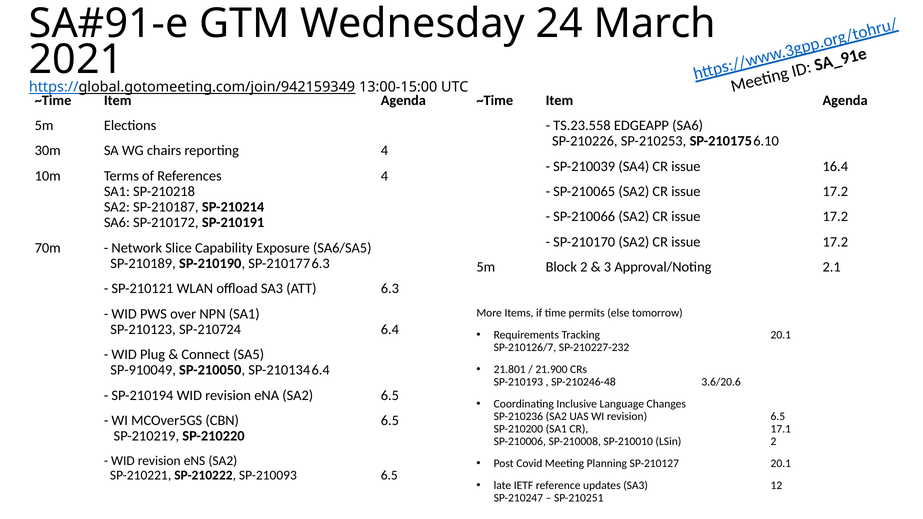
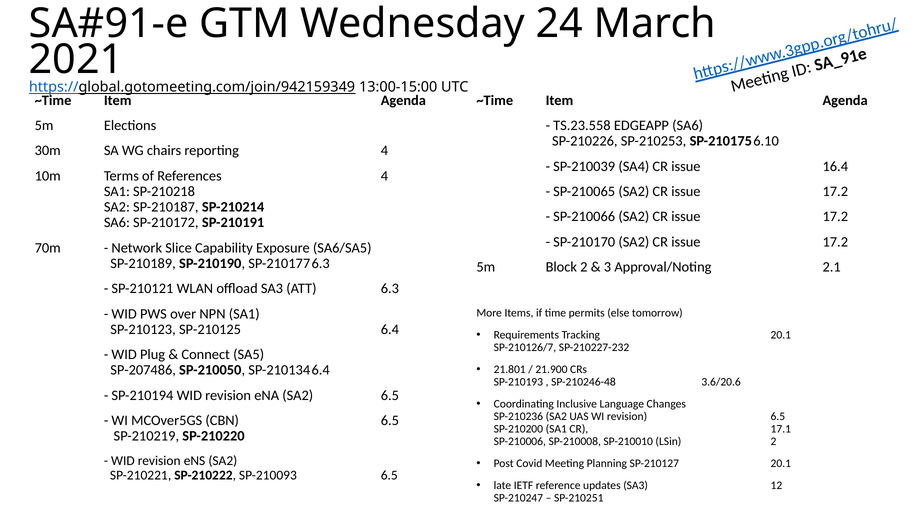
SP-210724: SP-210724 -> SP-210125 (210, 330)
SP-910049: SP-910049 -> SP-207486 (143, 370)
